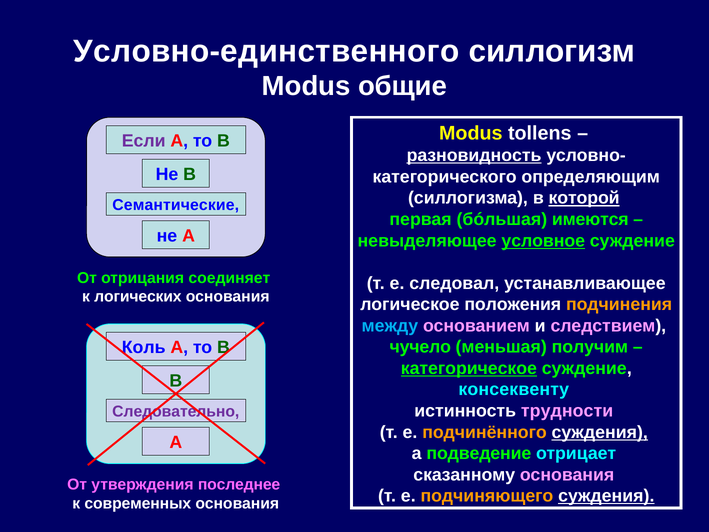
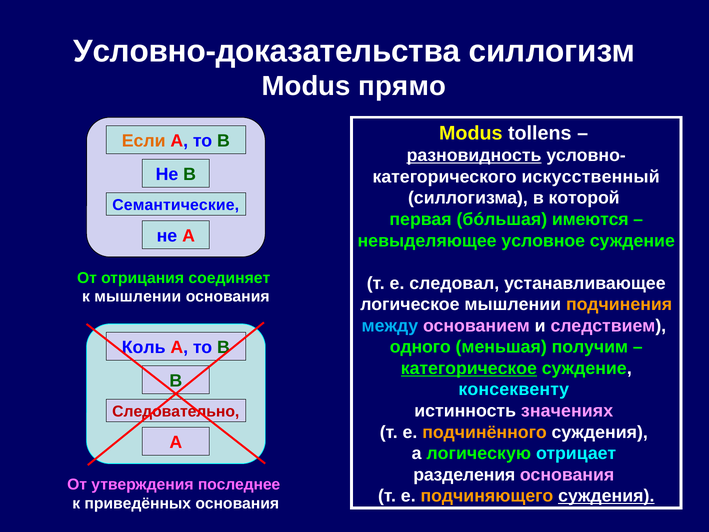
Условно-единственного: Условно-единственного -> Условно-доказательства (267, 51)
общие: общие -> прямо (402, 86)
Если colour: purple -> orange (144, 141)
определяющим: определяющим -> искусственный (591, 177)
которой underline: present -> none (584, 198)
условное underline: present -> none (543, 241)
к логических: логических -> мышлении (138, 297)
логическое положения: положения -> мышлении (513, 304)
чучело: чучело -> одного (420, 347)
трудности: трудности -> значениях (567, 411)
Следовательно colour: purple -> red (176, 412)
суждения underline: present -> none (600, 432)
подведение: подведение -> логическую (479, 453)
сказанному: сказанному -> разделения (464, 475)
современных: современных -> приведённых (138, 503)
